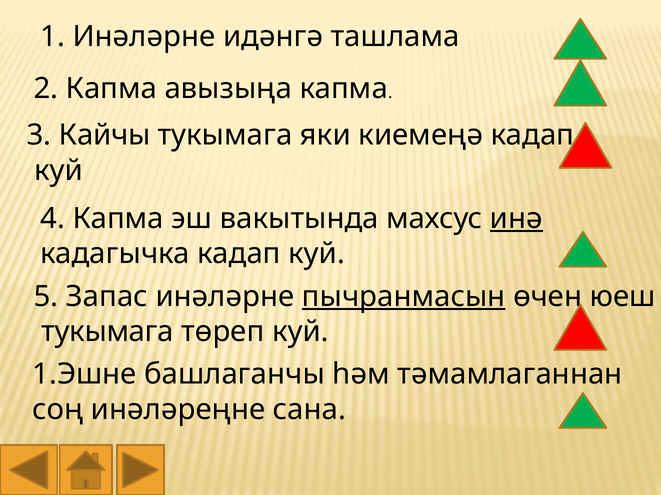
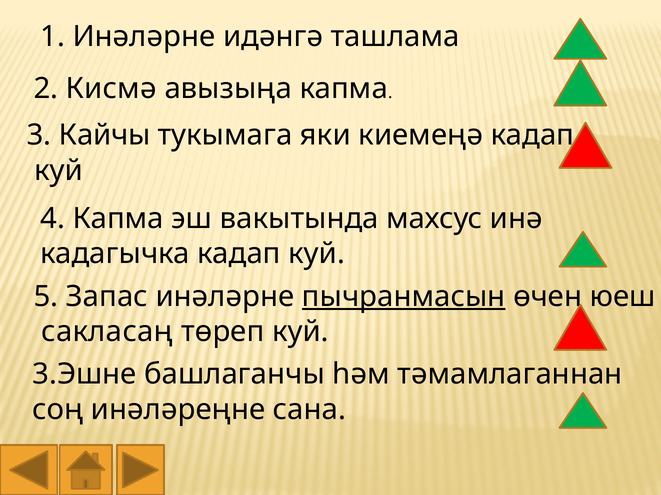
2 Капма: Капма -> Кисмә (111, 89)
инә underline: present -> none (516, 219)
тукымага: тукымага -> сакласаң (107, 332)
1.Эшне: 1.Эшне -> 3.Эшне (85, 375)
